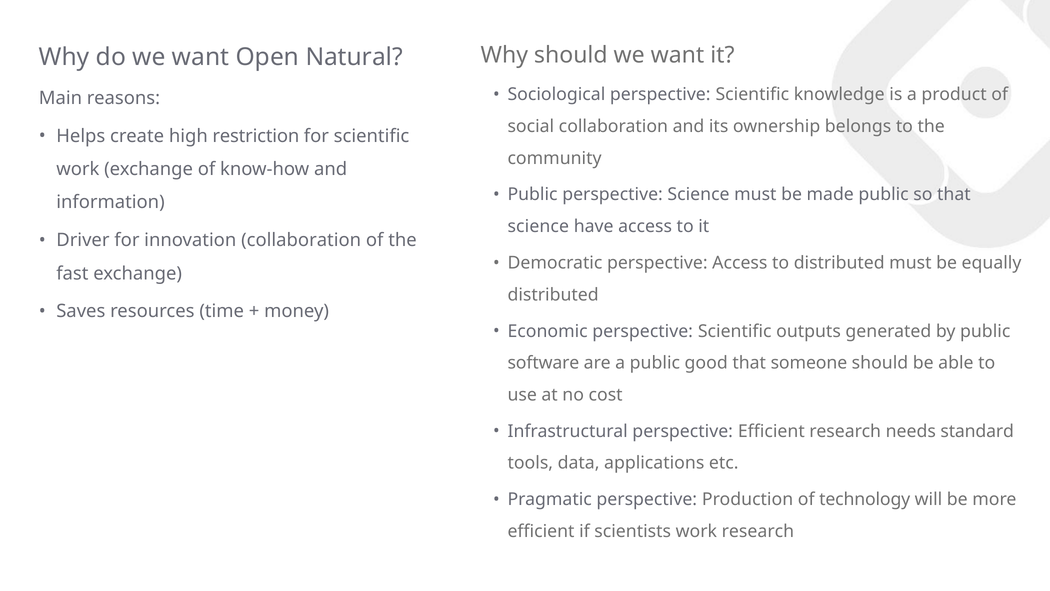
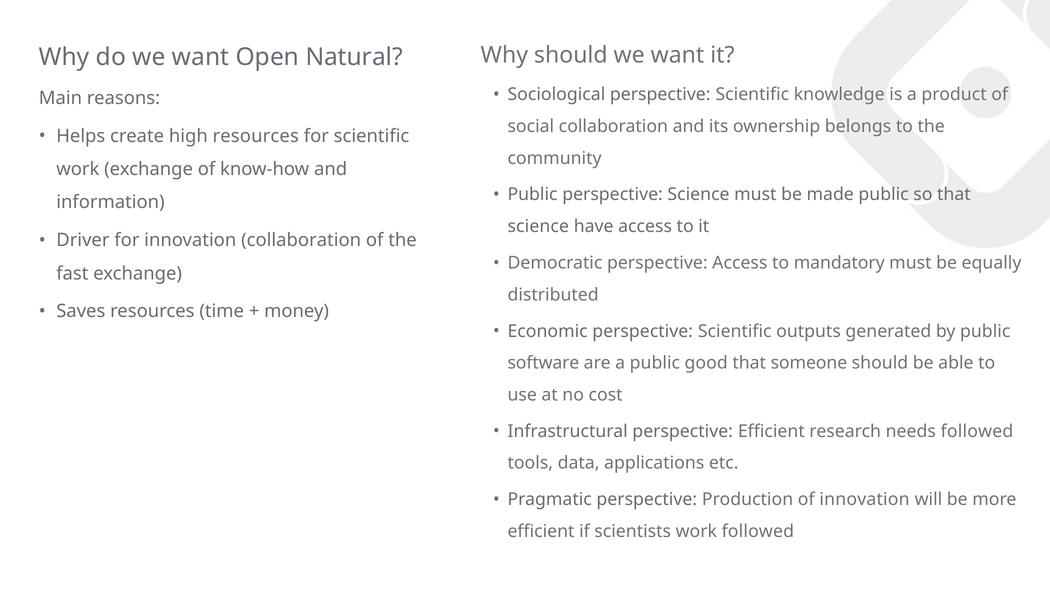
high restriction: restriction -> resources (256, 136)
to distributed: distributed -> mandatory (839, 263)
needs standard: standard -> followed (977, 431)
of technology: technology -> innovation (865, 499)
work research: research -> followed (758, 531)
